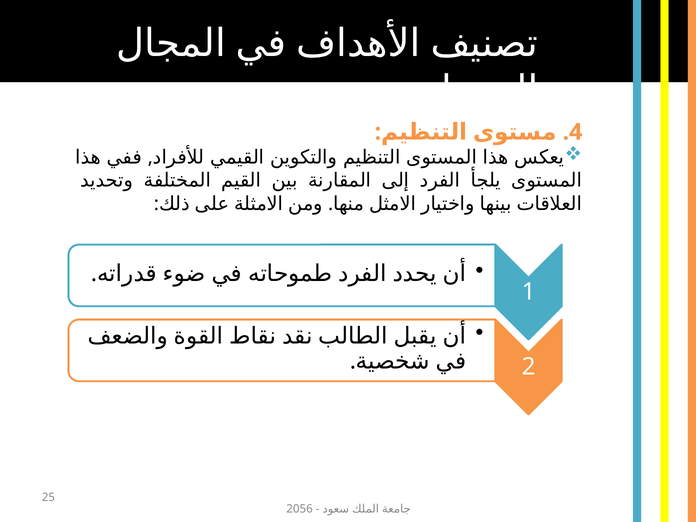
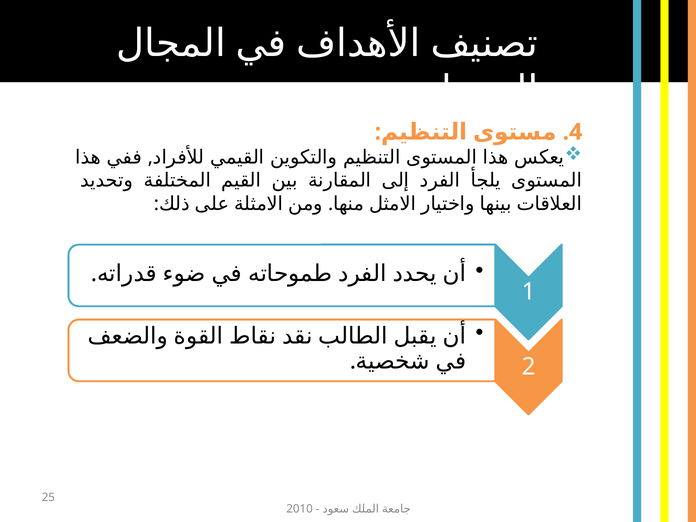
2056: 2056 -> 2010 (300, 509)
